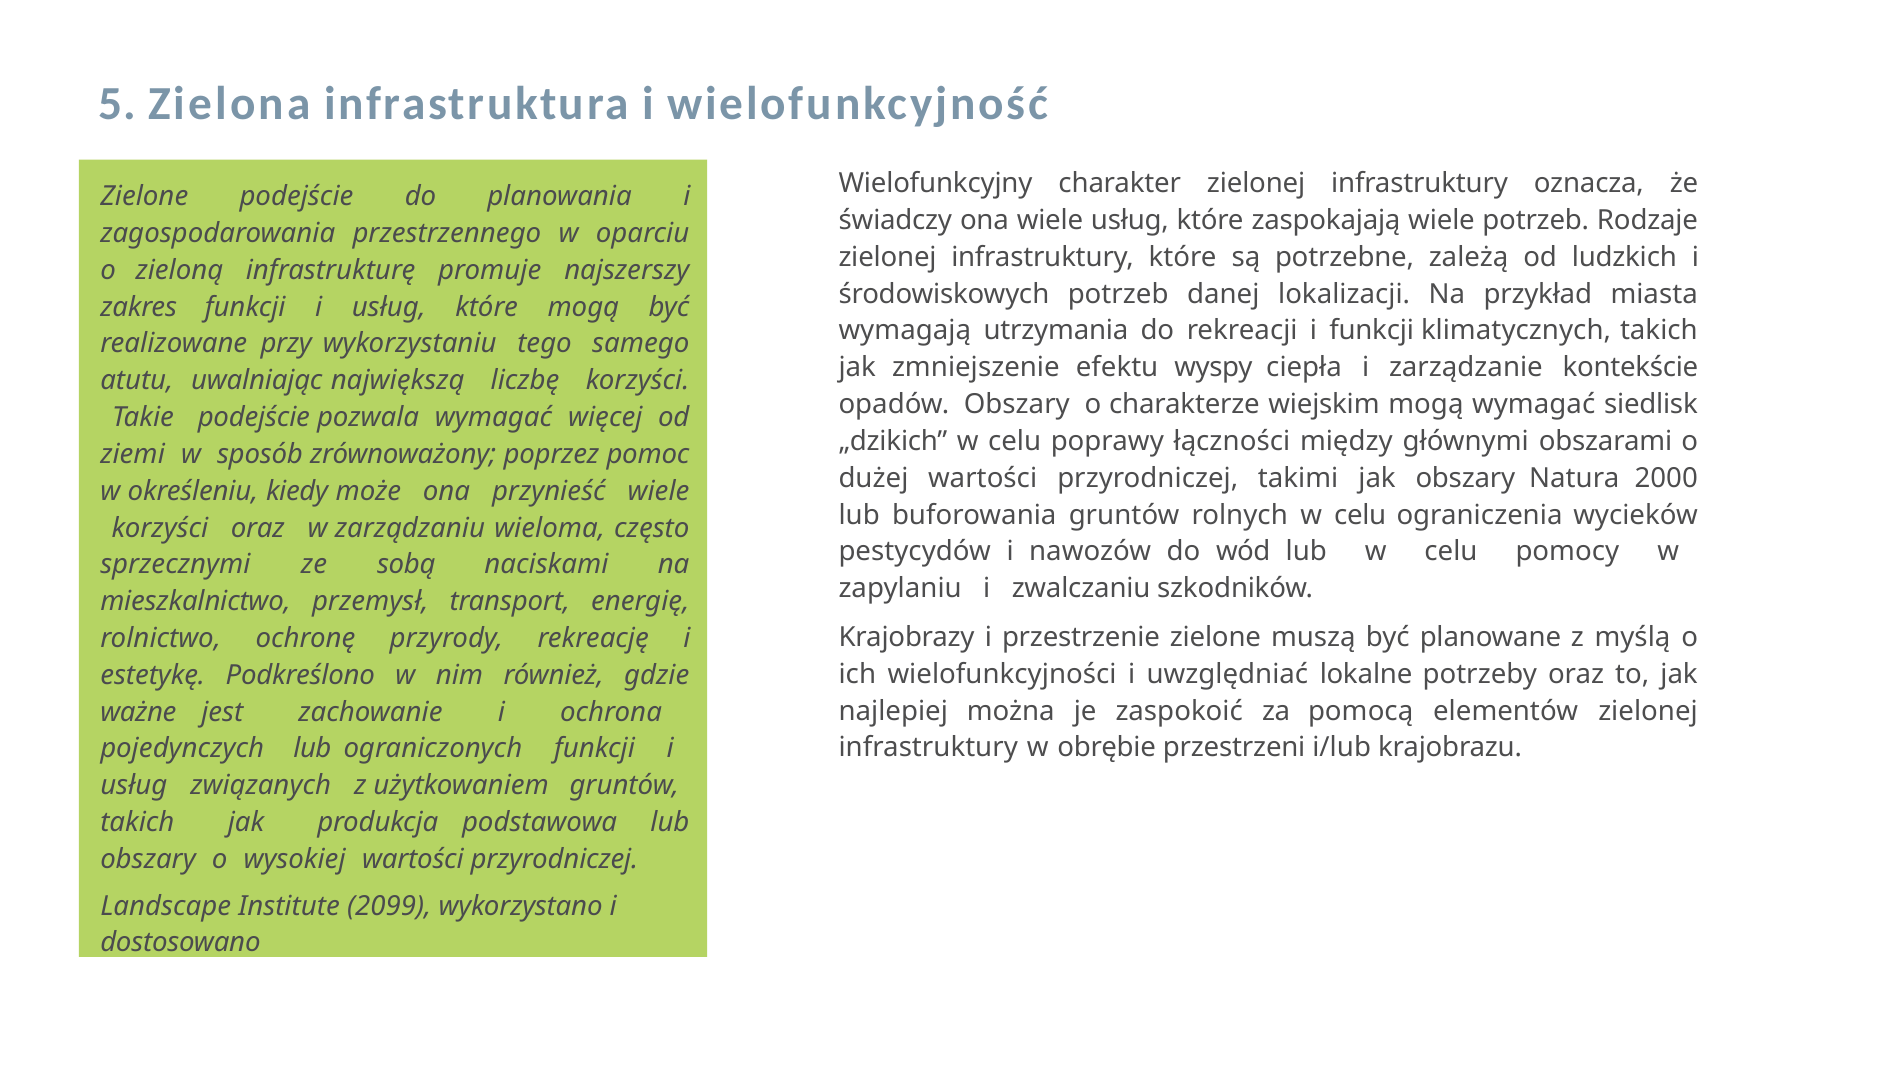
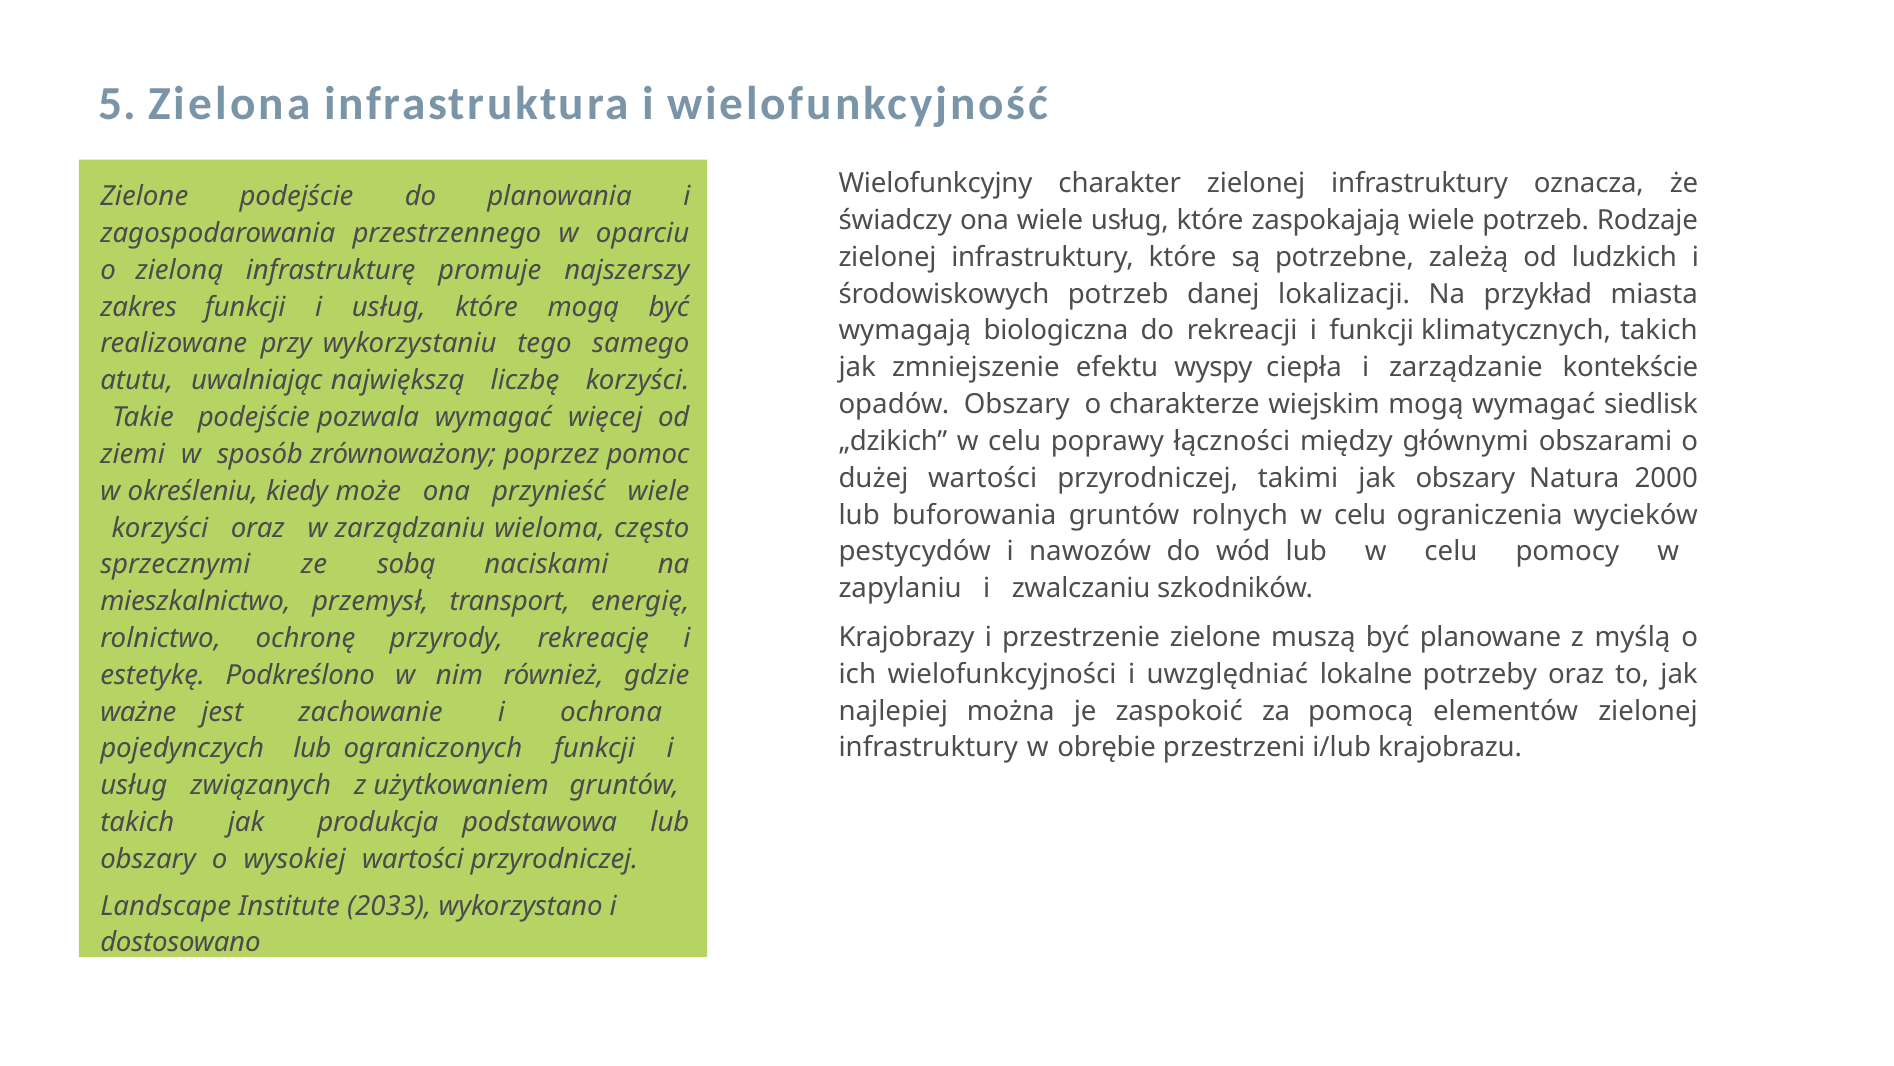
utrzymania: utrzymania -> biologiczna (1056, 331)
2099: 2099 -> 2033 (389, 906)
